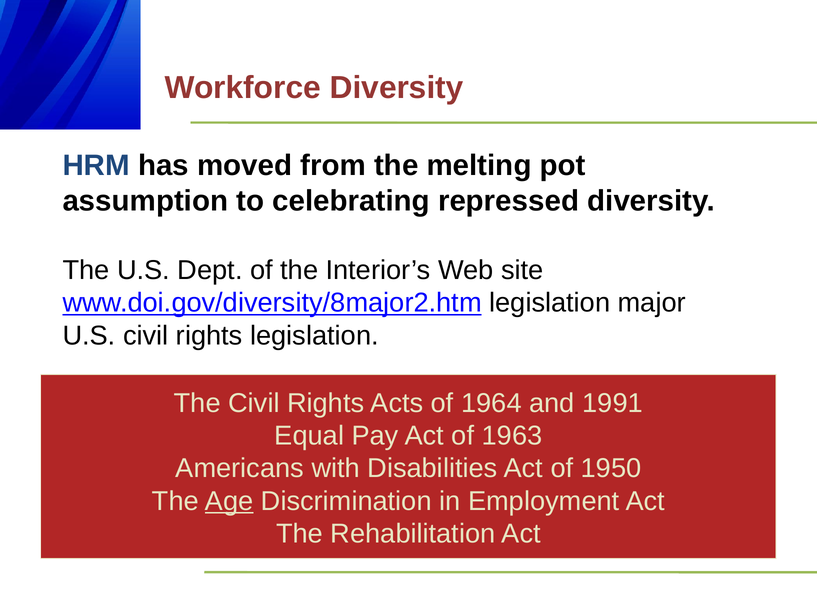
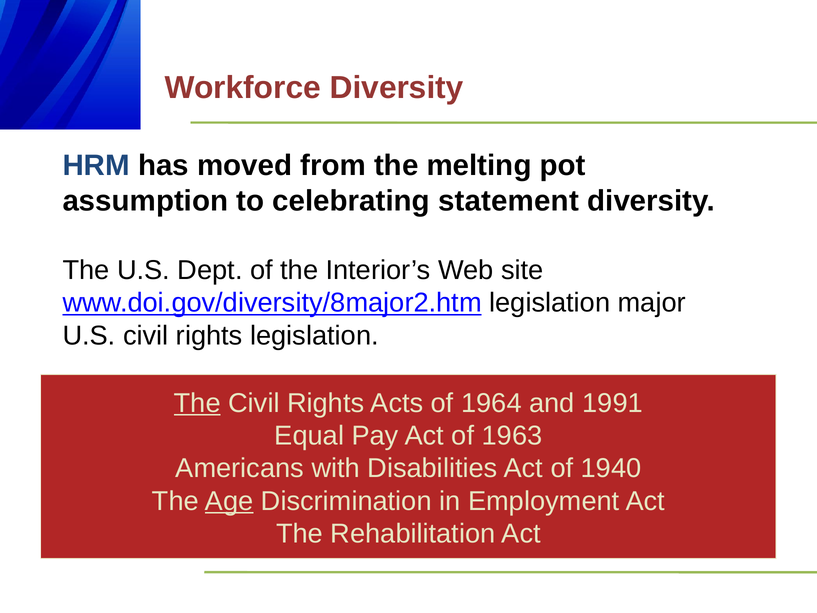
repressed: repressed -> statement (508, 201)
The underline: none -> present (197, 403)
1950: 1950 -> 1940 (611, 468)
